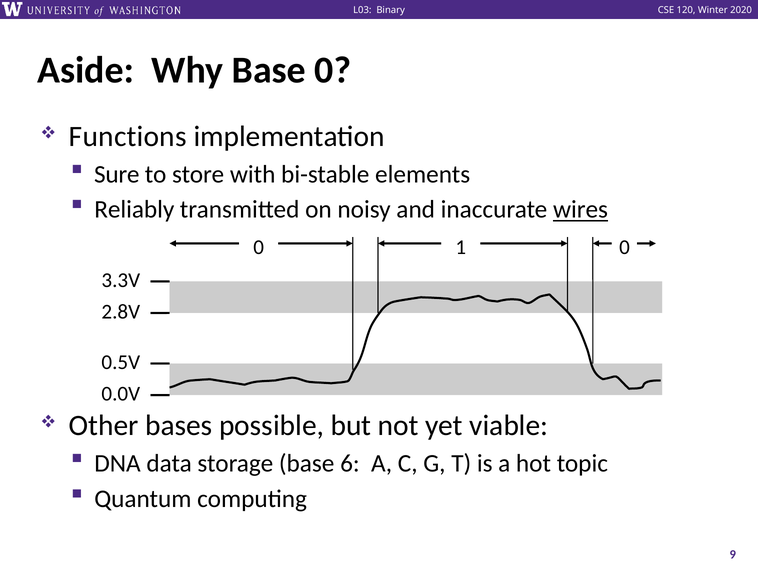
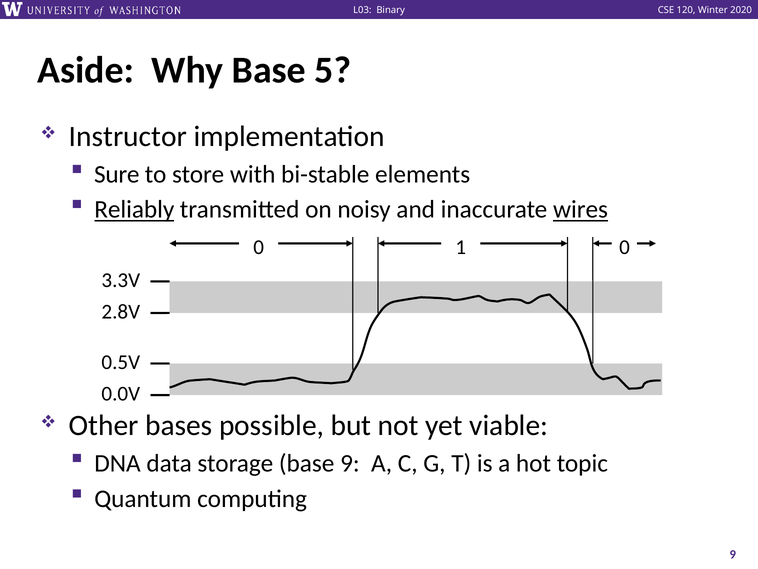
Base 0: 0 -> 5 (333, 70)
Functions: Functions -> Instructor (128, 136)
Reliably underline: none -> present (134, 209)
base 6: 6 -> 9 (350, 463)
